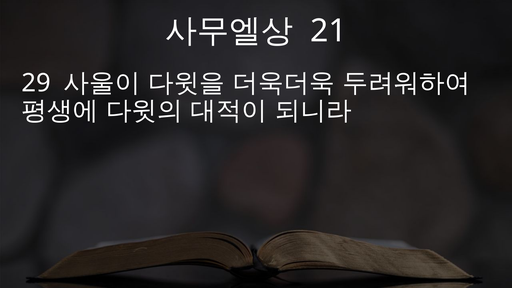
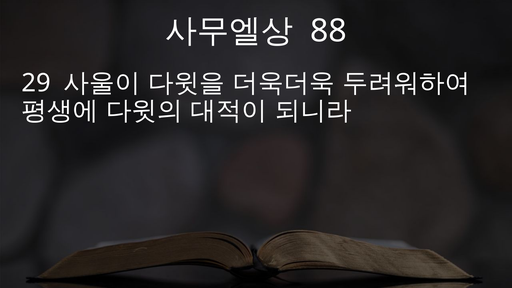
21: 21 -> 88 (329, 31)
